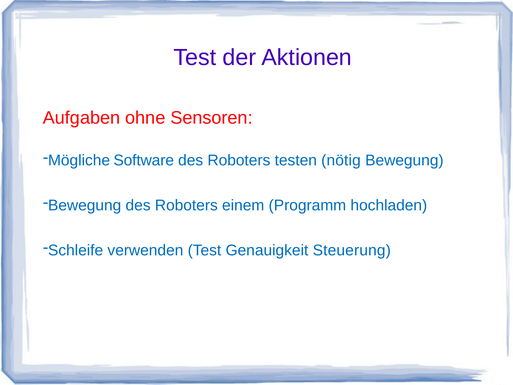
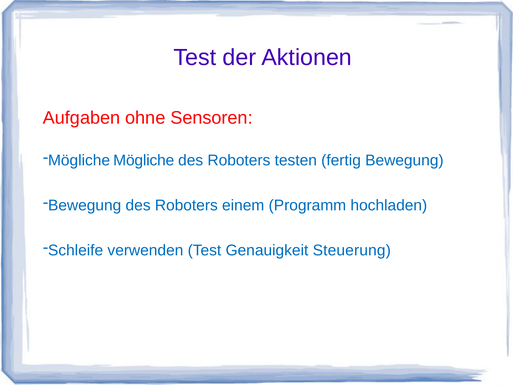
Mögliche Software: Software -> Mögliche (144, 160)
nötig: nötig -> fertig (341, 160)
